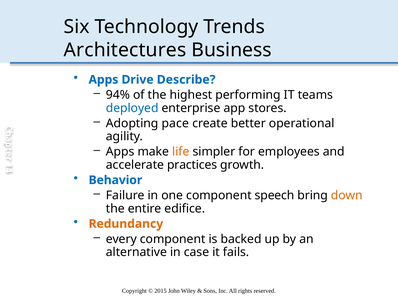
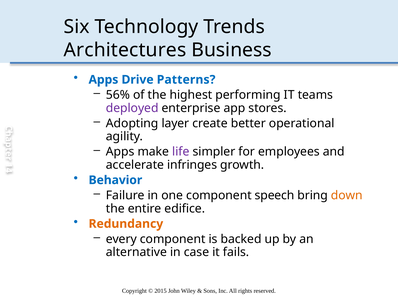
Describe: Describe -> Patterns (186, 80)
94%: 94% -> 56% (118, 95)
deployed colour: blue -> purple (132, 108)
pace: pace -> layer (175, 124)
life colour: orange -> purple (181, 152)
practices: practices -> infringes (192, 165)
